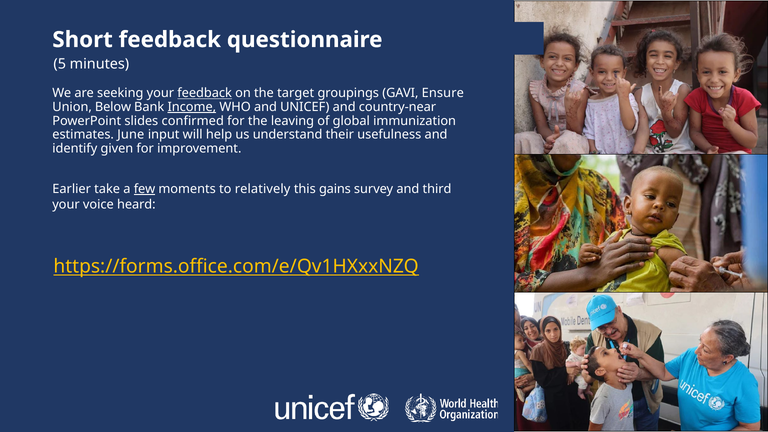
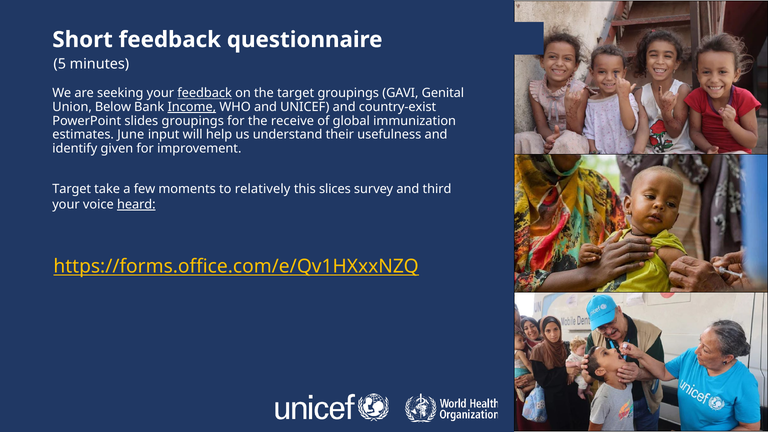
Ensure: Ensure -> Genital (443, 93)
country-near: country-near -> country-exist (398, 107)
slides confirmed: confirmed -> groupings (193, 121)
leaving: leaving -> receive (292, 121)
Earlier: Earlier -> Target (72, 189)
few underline: present -> none (145, 189)
gains: gains -> slices (335, 189)
heard underline: none -> present (136, 204)
